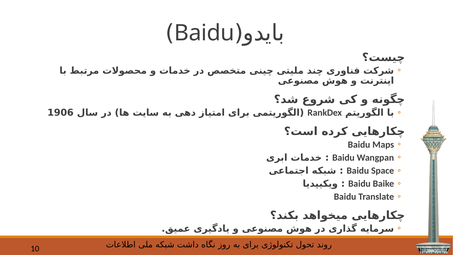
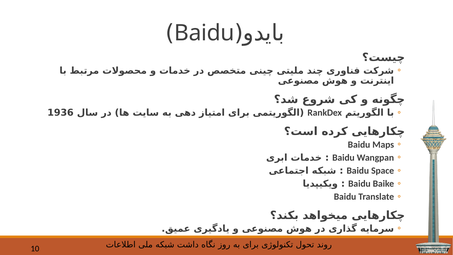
1906: 1906 -> 1936 (61, 113)
